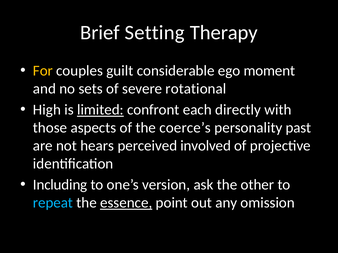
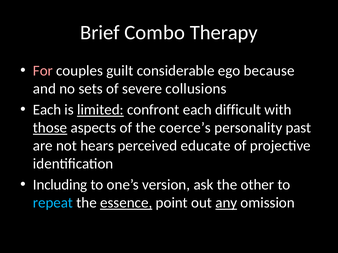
Setting: Setting -> Combo (155, 33)
For colour: yellow -> pink (43, 71)
moment: moment -> because (269, 71)
rotational: rotational -> collusions (196, 89)
High: High -> Each (47, 110)
directly: directly -> difficult (238, 110)
those underline: none -> present (50, 128)
involved: involved -> educate (206, 146)
any underline: none -> present (226, 203)
